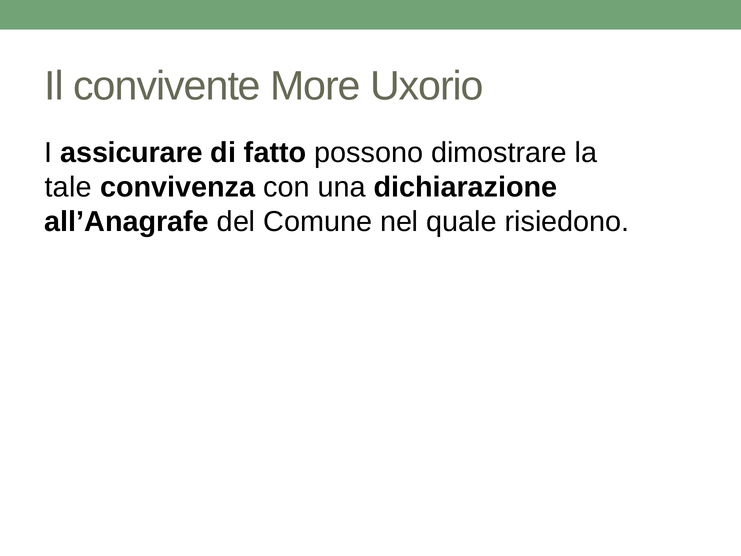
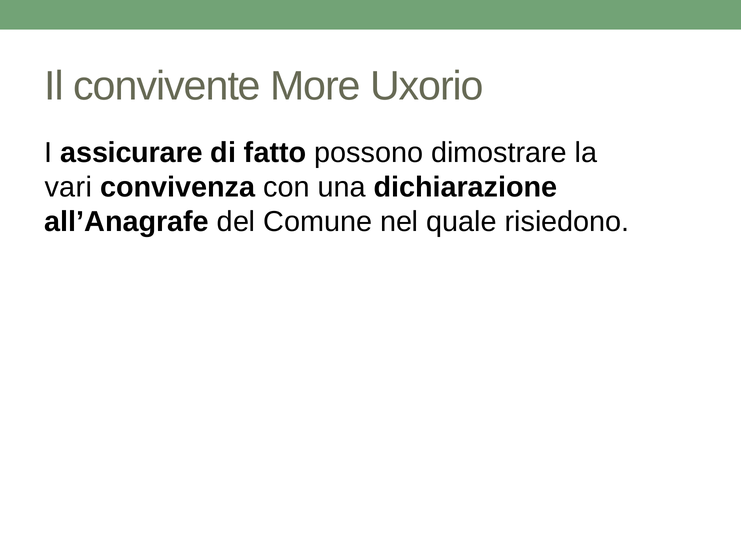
tale: tale -> vari (68, 187)
